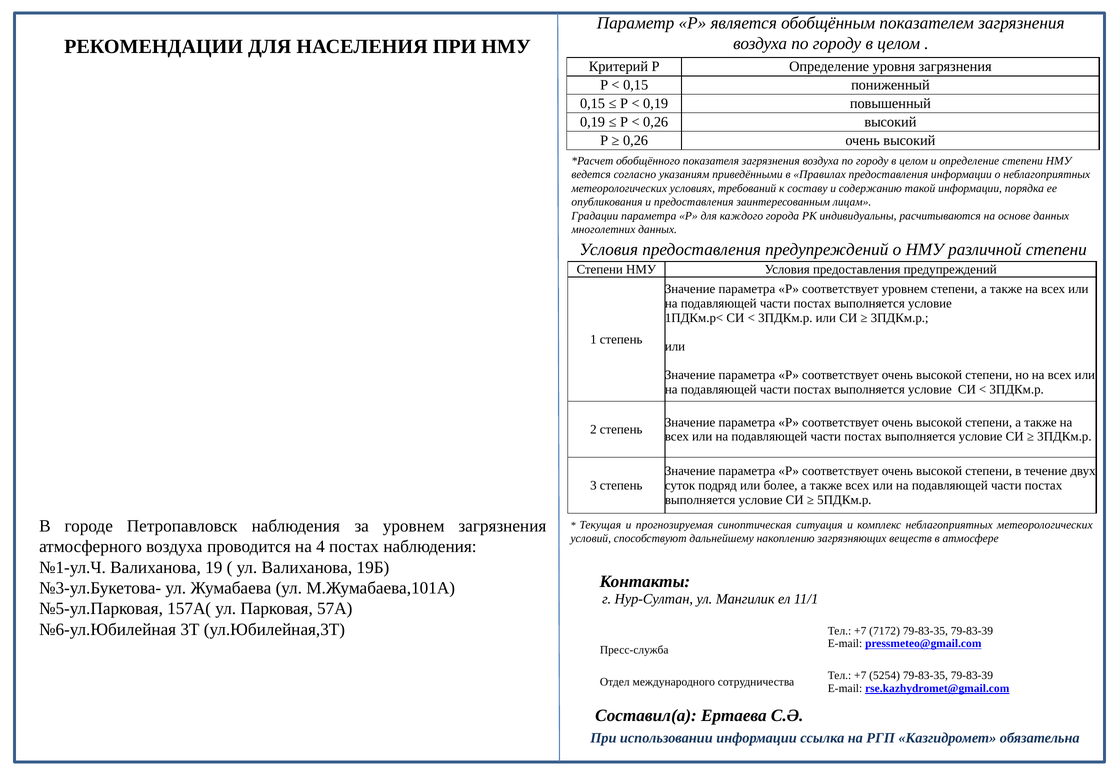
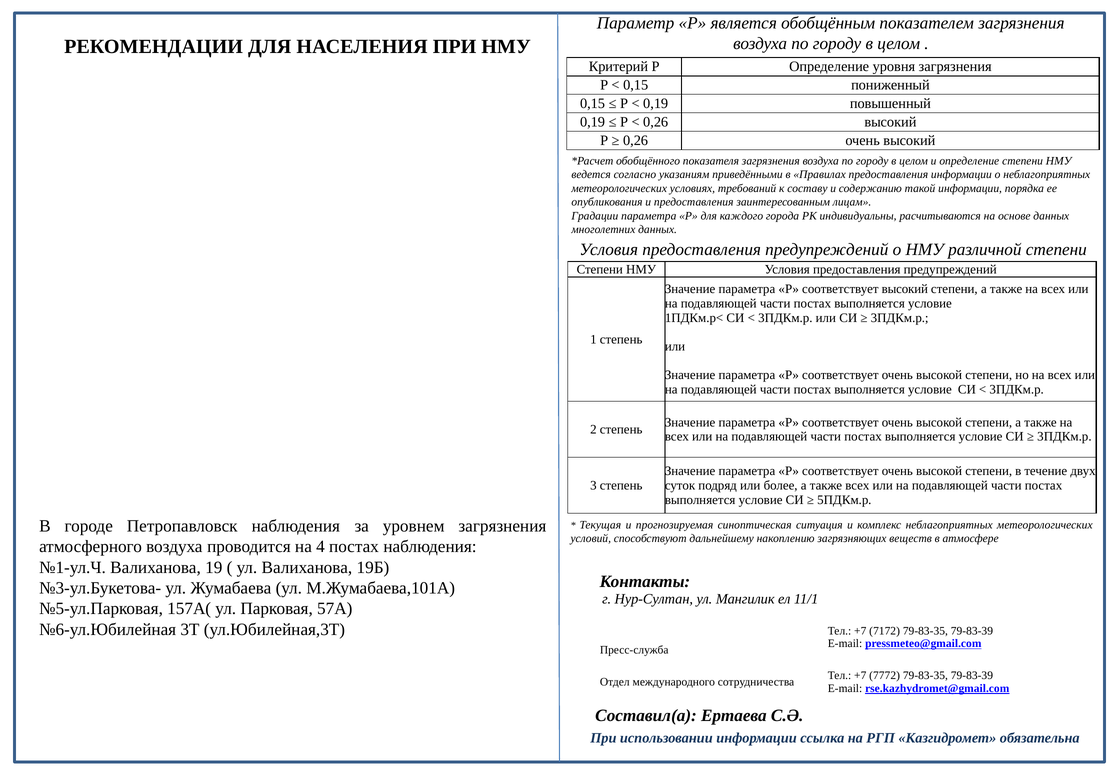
соответствует уровнем: уровнем -> высокий (905, 289)
5254: 5254 -> 7772 (885, 675)
